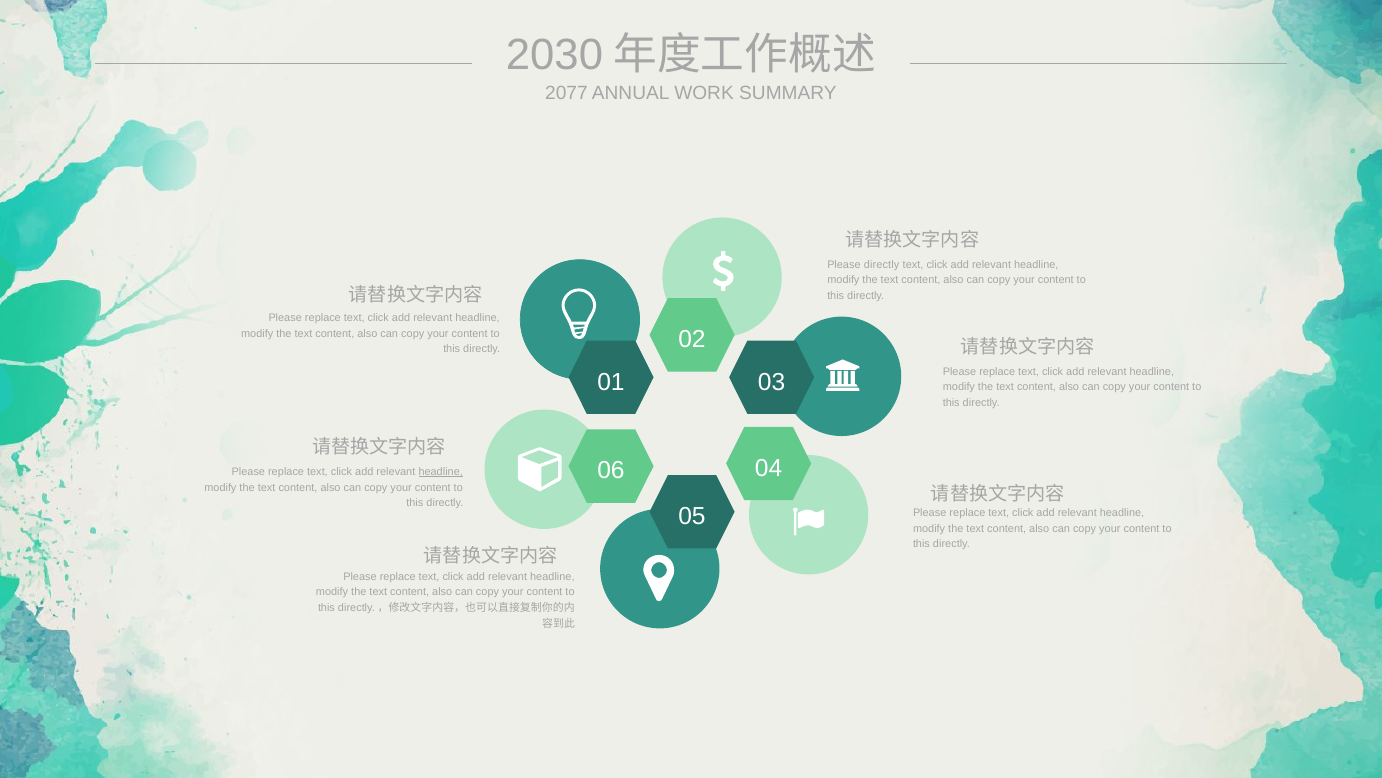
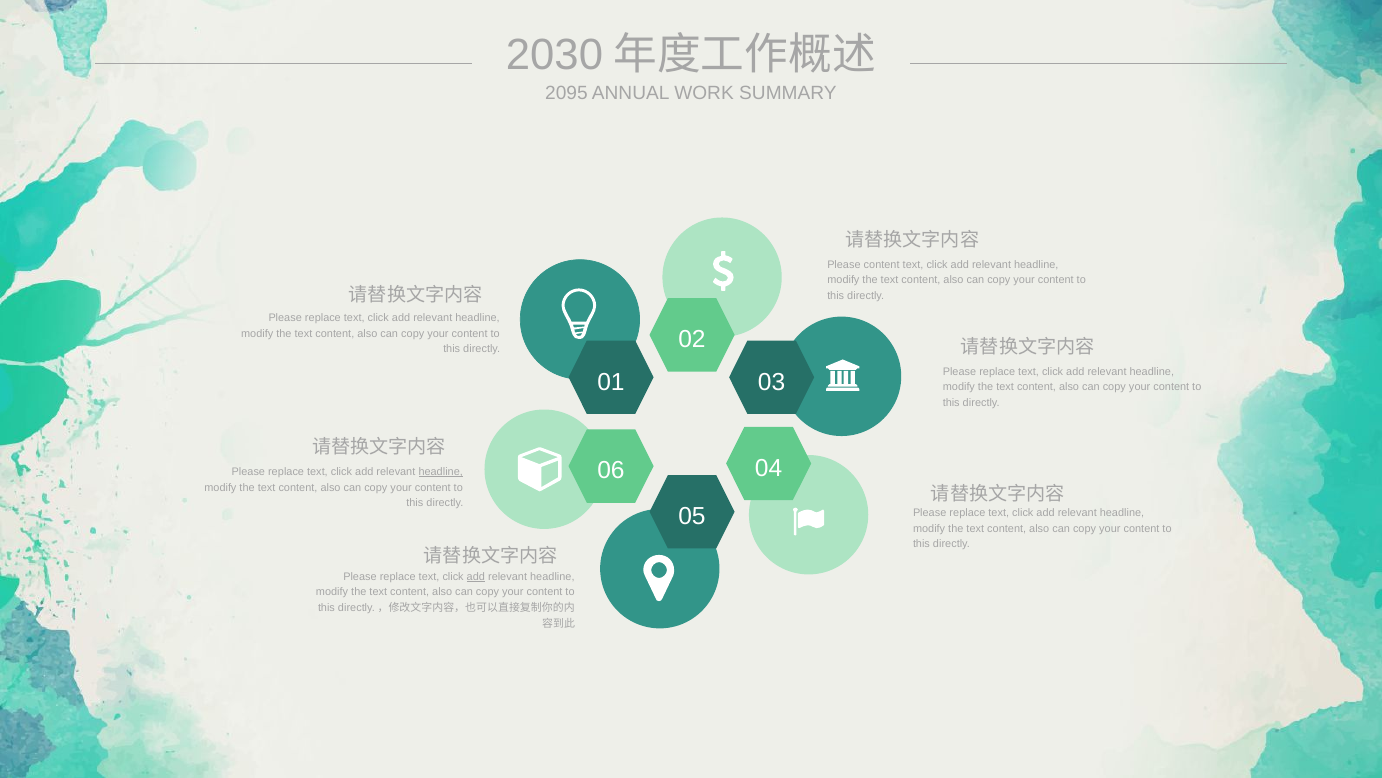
2077: 2077 -> 2095 (566, 93)
Please directly: directly -> content (882, 264)
add underline: none -> present (476, 576)
